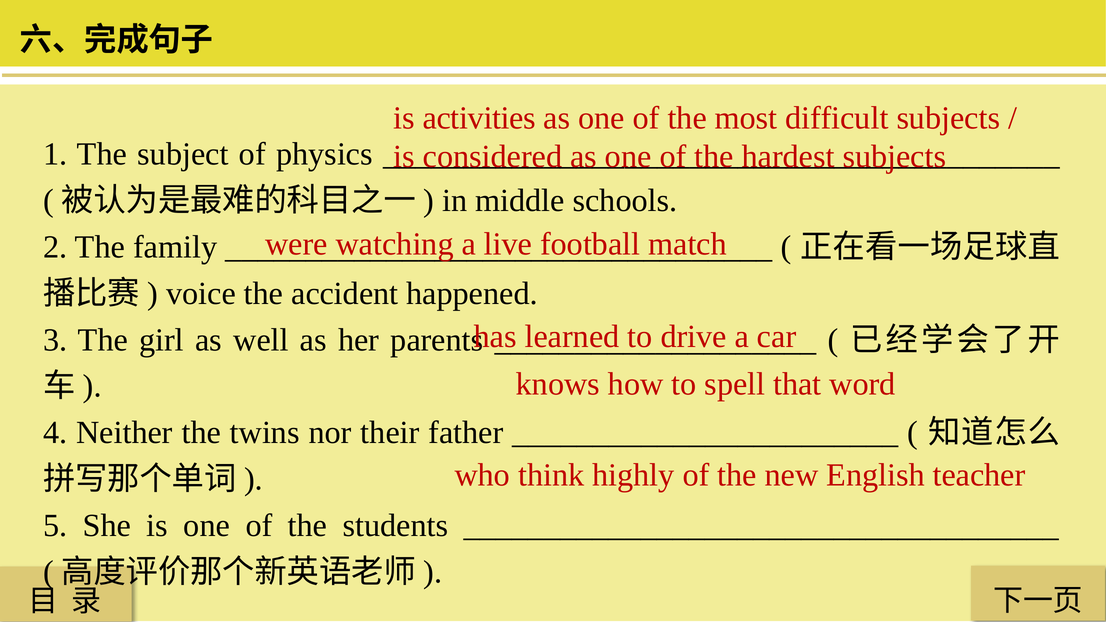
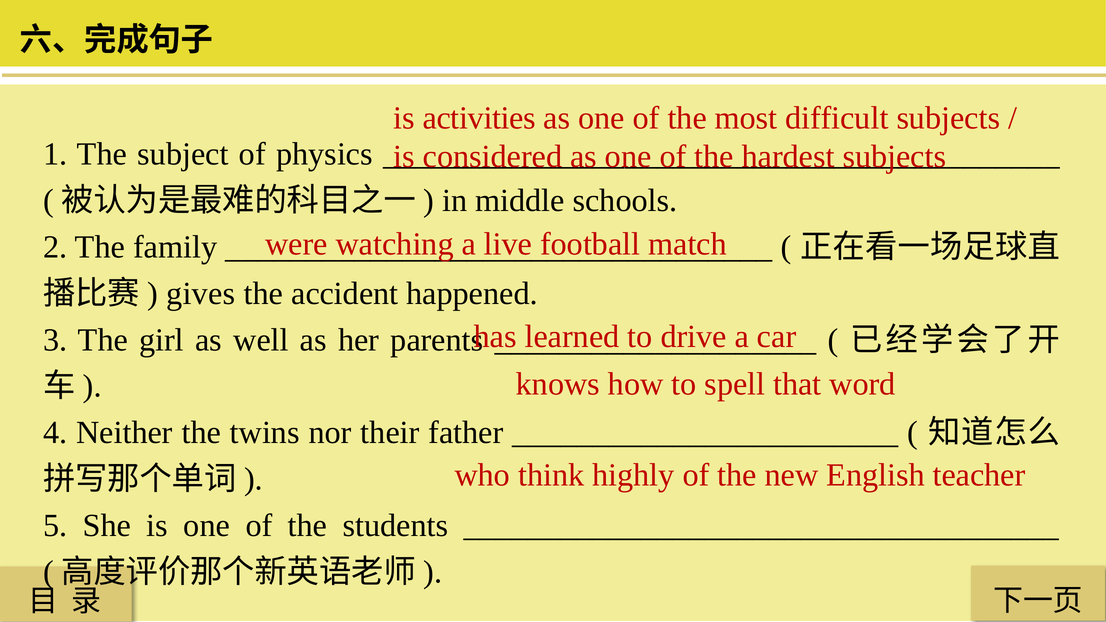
voice: voice -> gives (201, 293)
